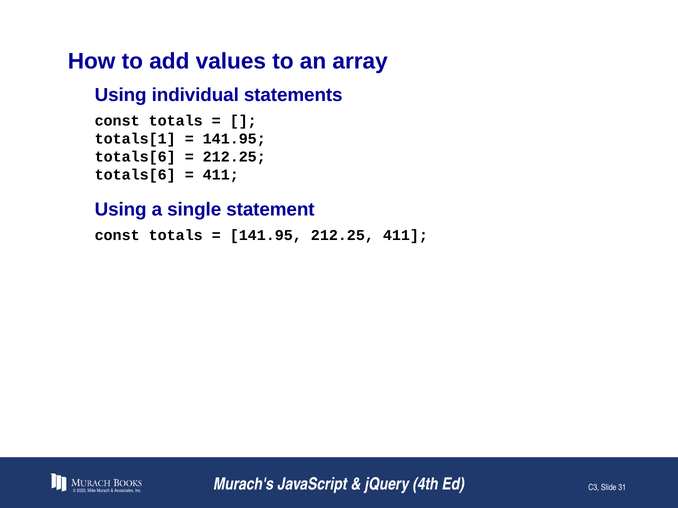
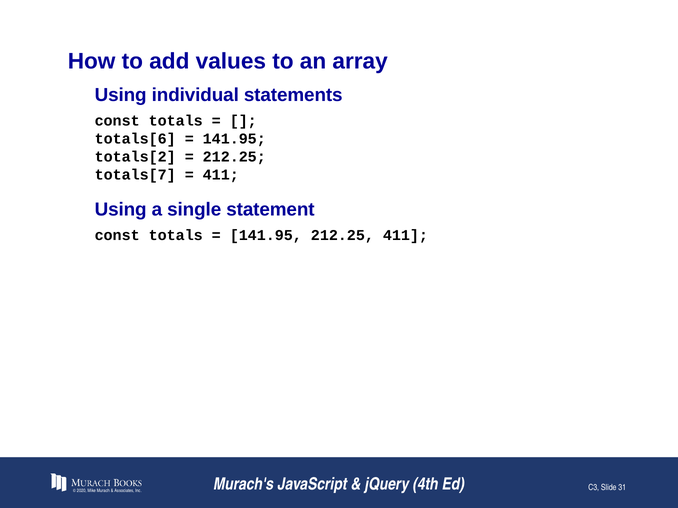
totals[1: totals[1 -> totals[6 (135, 139)
totals[6: totals[6 -> totals[2 (135, 157)
totals[6: totals[6 -> totals[7 (135, 175)
